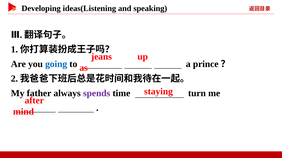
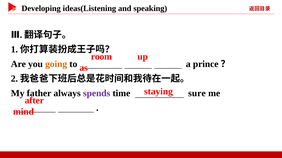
jeans: jeans -> room (101, 57)
going colour: blue -> orange (56, 64)
turn: turn -> sure (197, 94)
